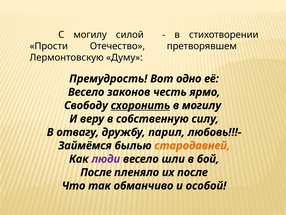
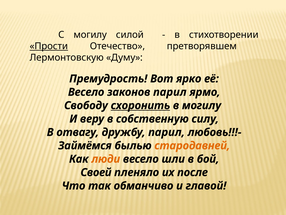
Прости underline: none -> present (49, 46)
одно: одно -> ярко (189, 79)
законов честь: честь -> парил (170, 92)
люди colour: purple -> orange (106, 159)
После: После -> Своей (96, 172)
особой: особой -> главой (206, 185)
